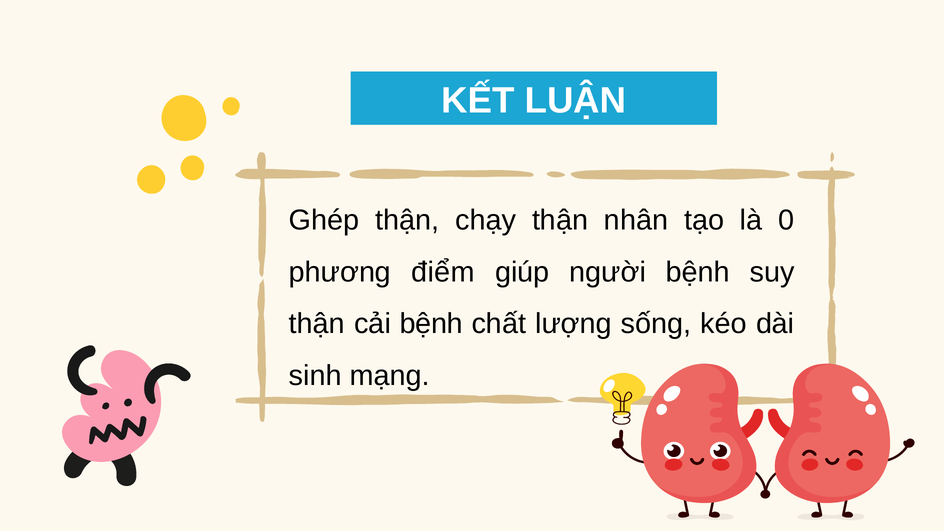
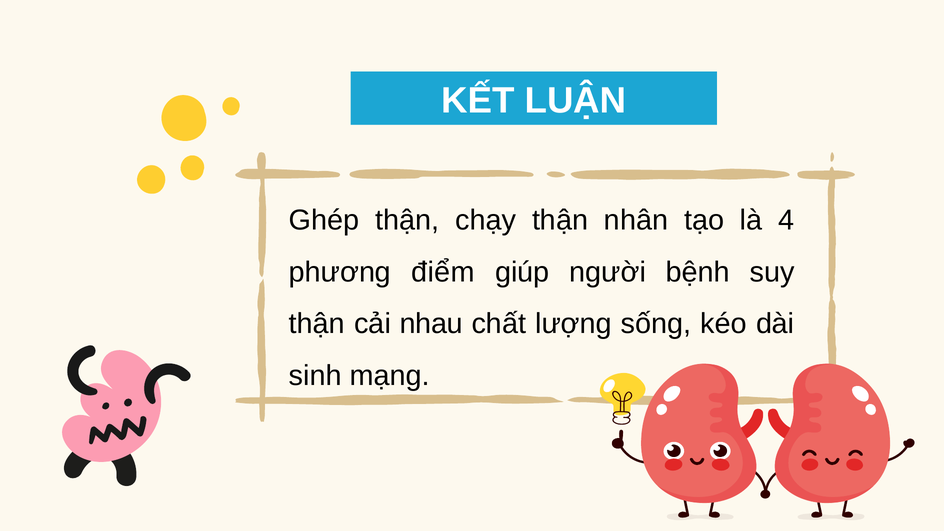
0: 0 -> 4 (786, 220)
cải bệnh: bệnh -> nhau (431, 324)
